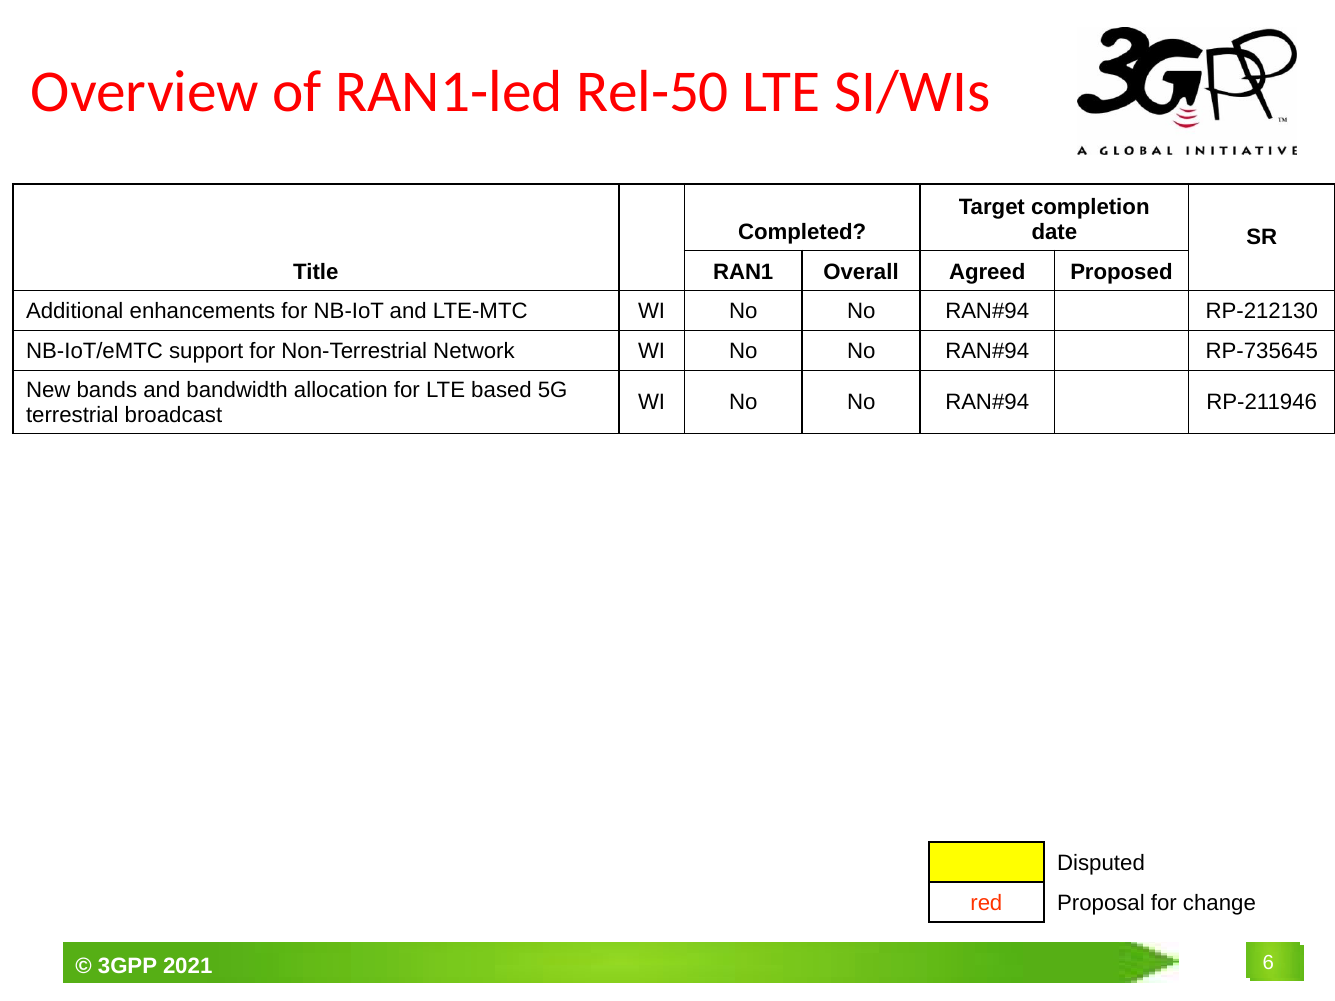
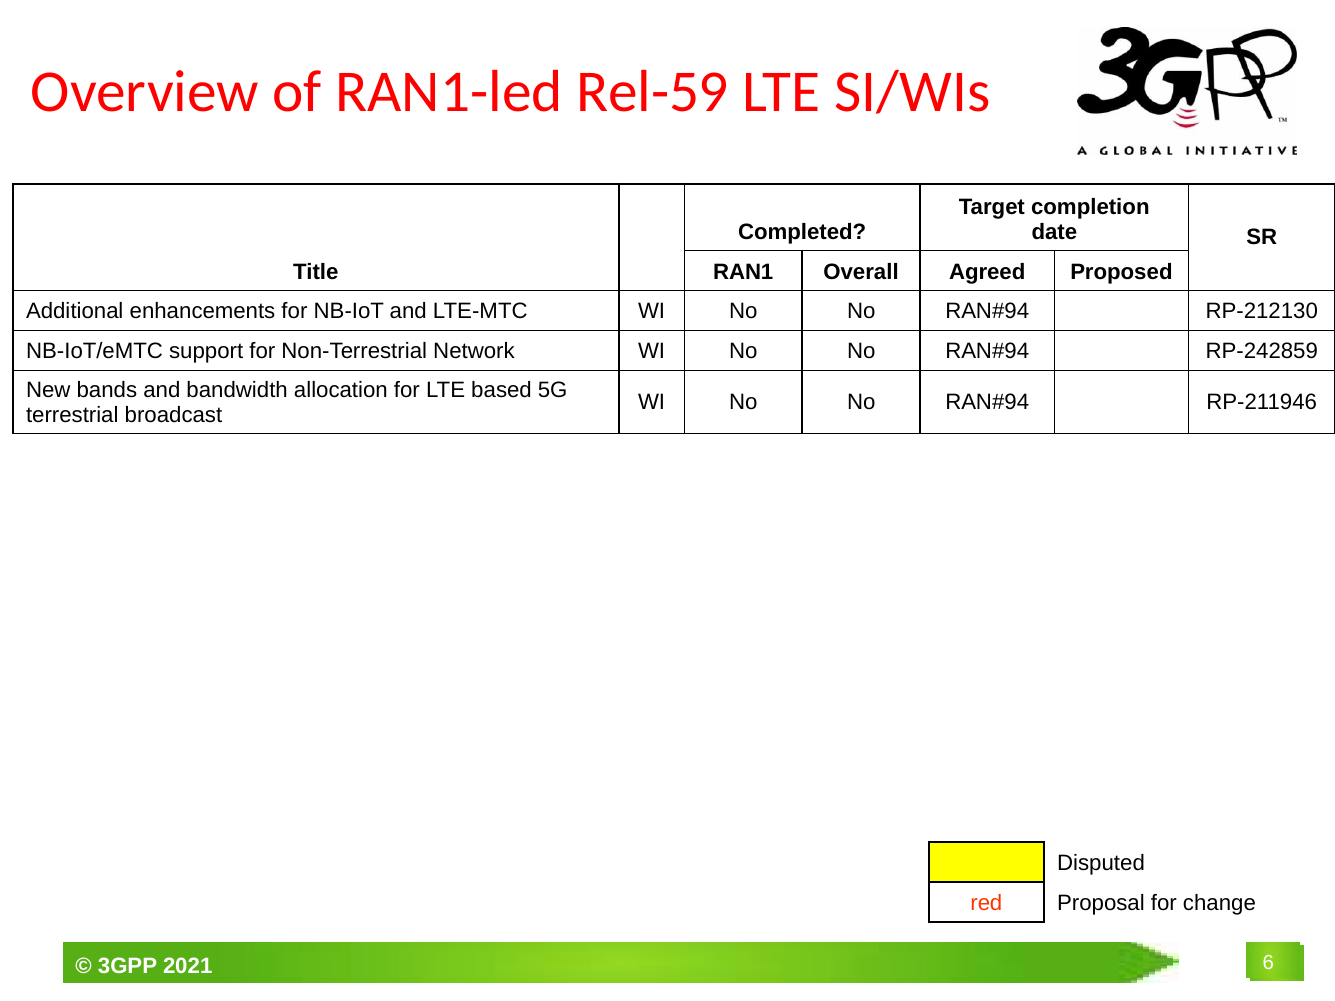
Rel-50: Rel-50 -> Rel-59 (653, 92)
RP-735645: RP-735645 -> RP-242859 (1262, 351)
